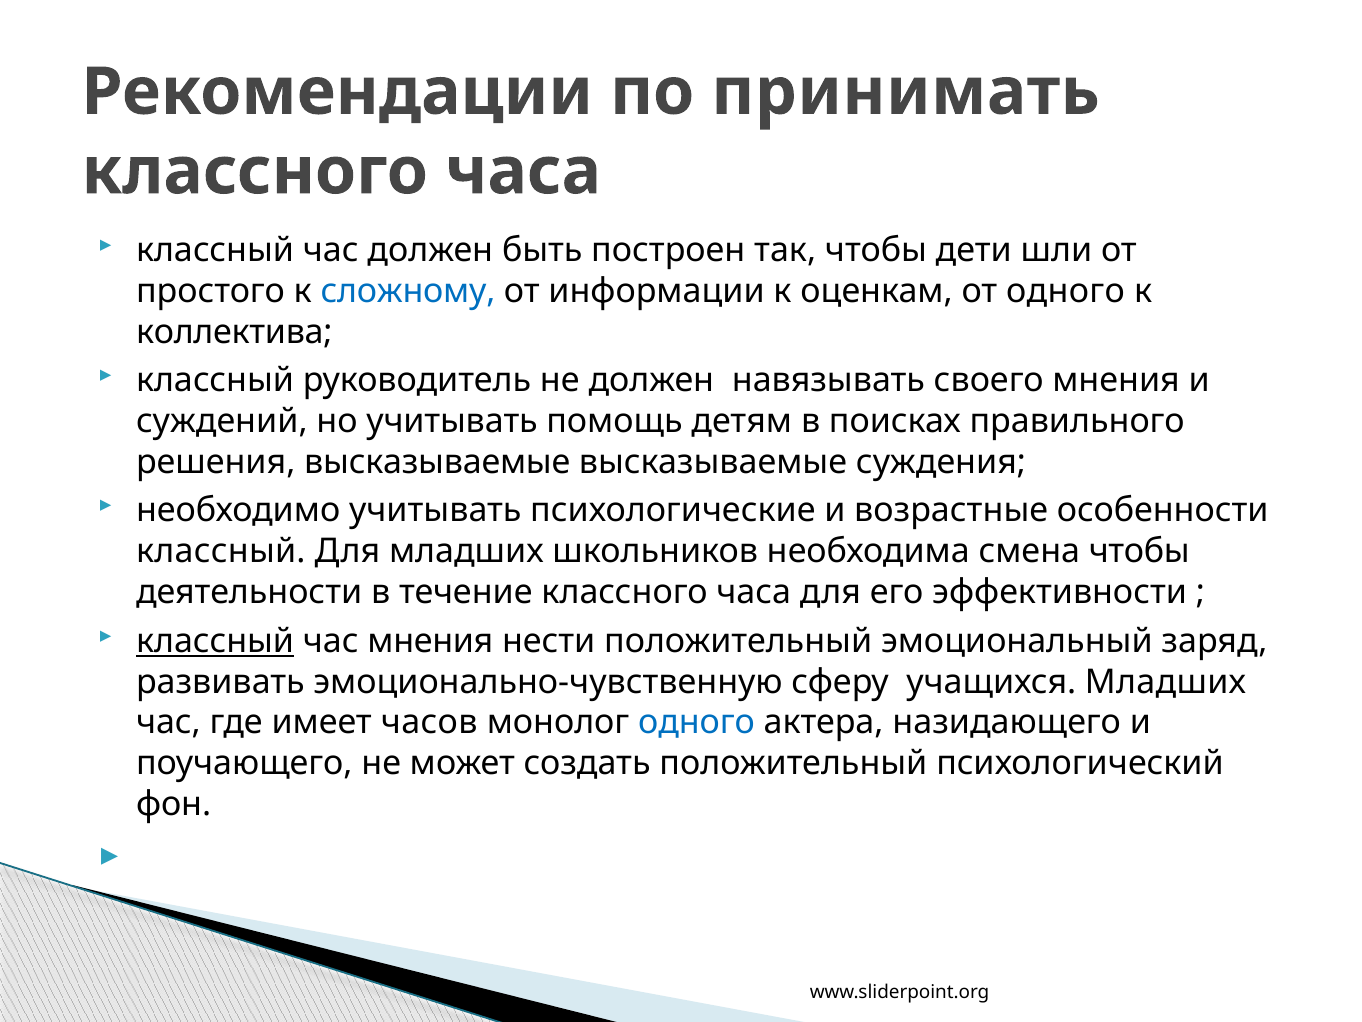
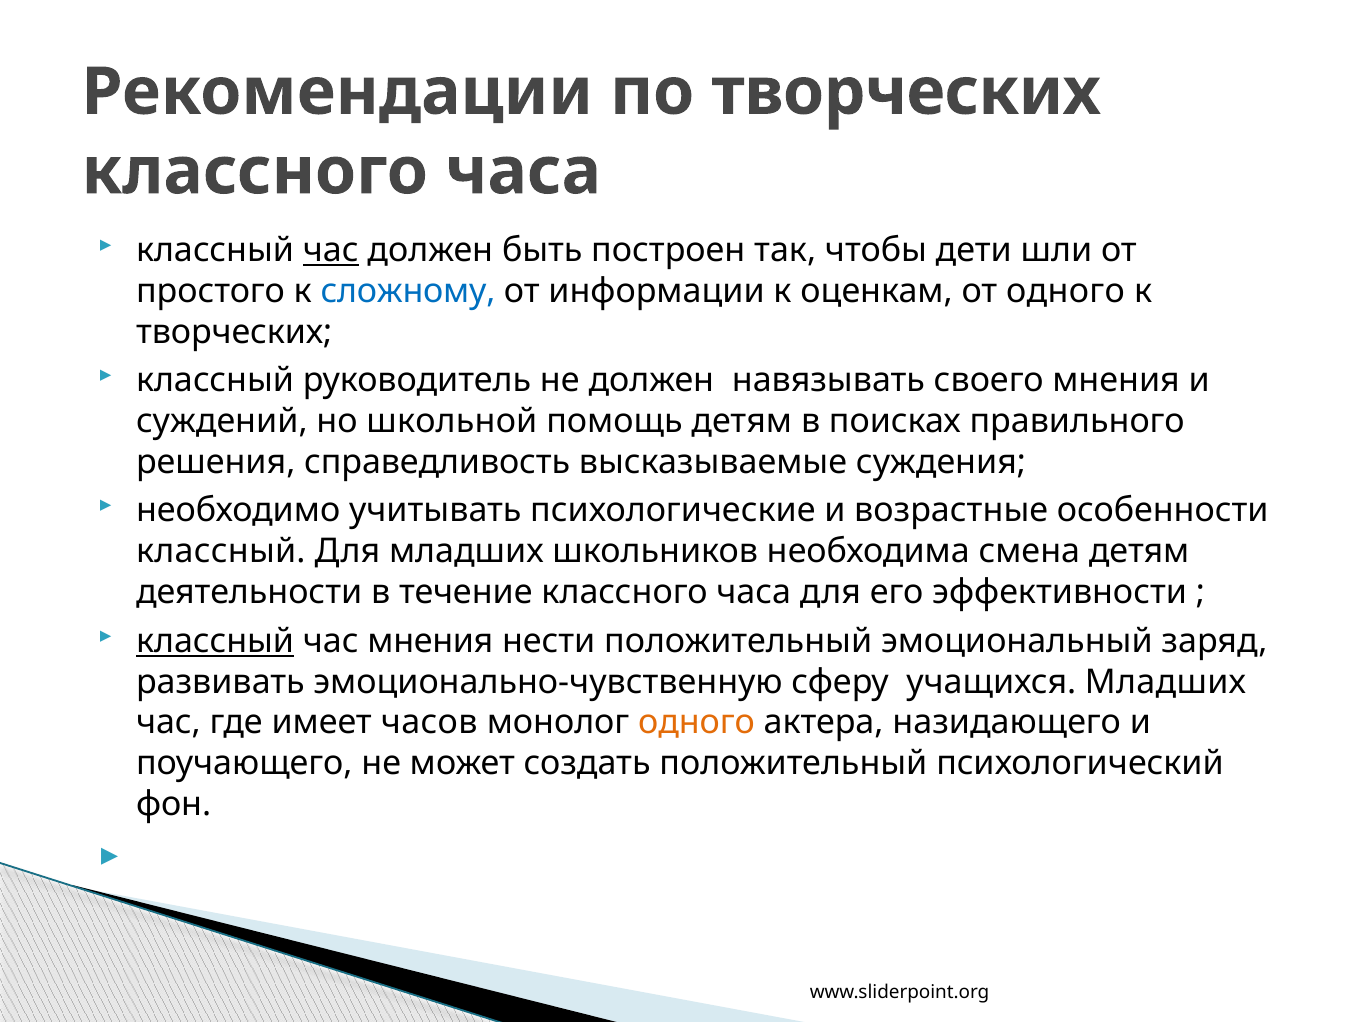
по принимать: принимать -> творческих (906, 92)
час underline: none -> present (331, 250)
коллектива: коллектива -> творческих (234, 332)
но учитывать: учитывать -> школьной (452, 421)
решения высказываемые: высказываемые -> справедливость (437, 462)
смена чтобы: чтобы -> детям (1139, 551)
одного colour: blue -> orange (697, 722)
